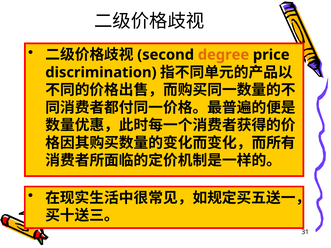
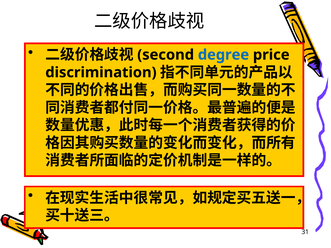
degree colour: orange -> blue (223, 55)
